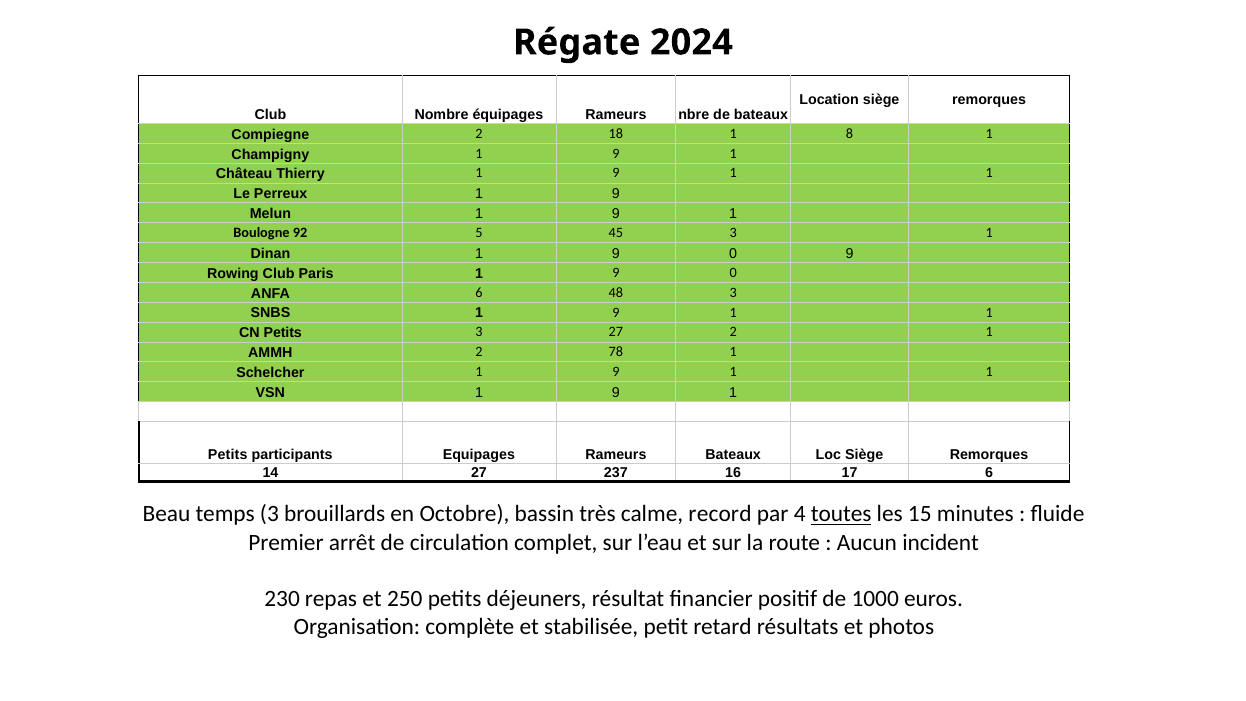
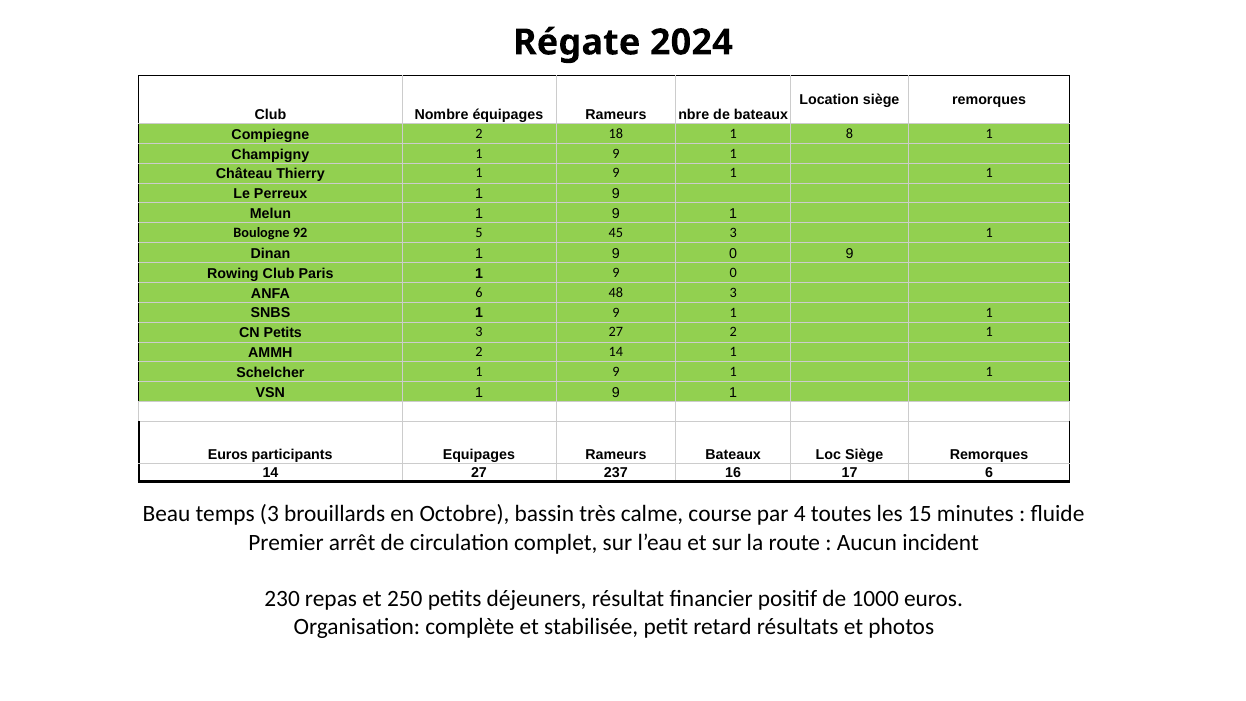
2 78: 78 -> 14 (616, 352)
Petits: Petits -> Euros (228, 454)
record: record -> course (720, 514)
toutes underline: present -> none (841, 514)
